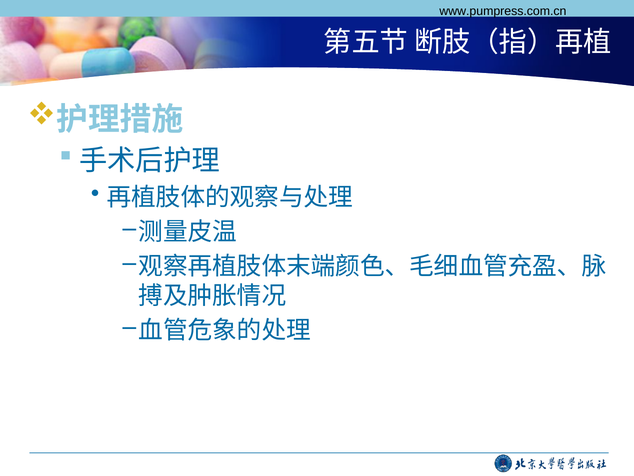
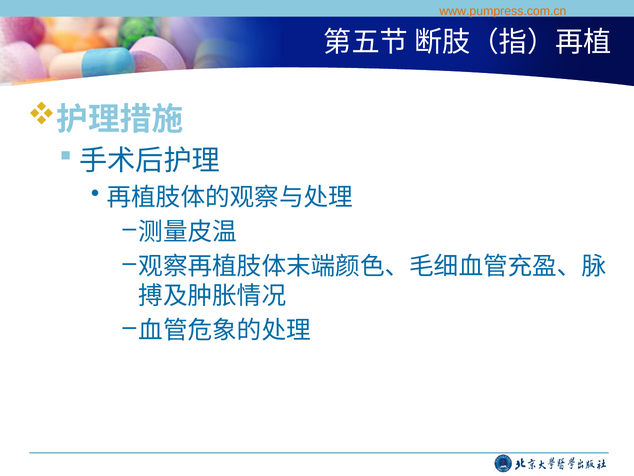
www.pumpress.com.cn colour: black -> orange (503, 11)
